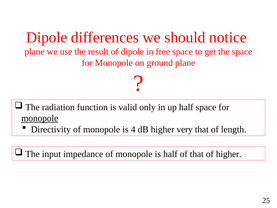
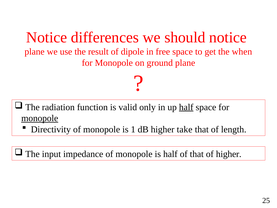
Dipole: Dipole -> Notice (47, 37)
the space: space -> when (242, 52)
half underline: none -> present (186, 107)
4: 4 -> 1 (133, 129)
very: very -> take (185, 129)
